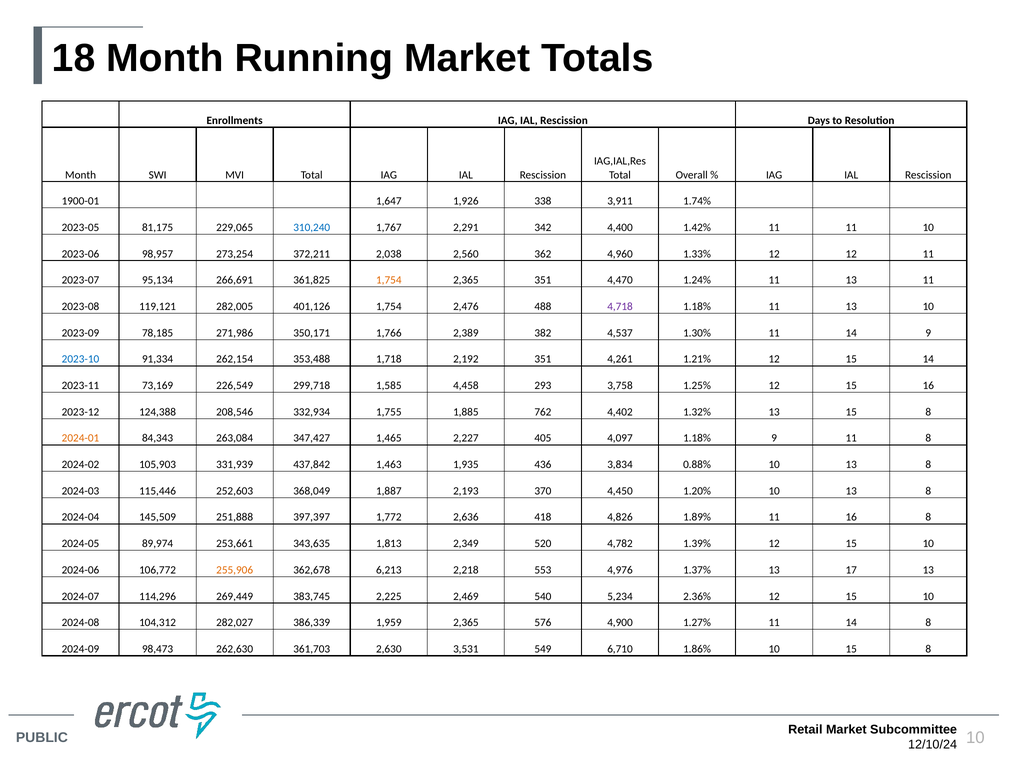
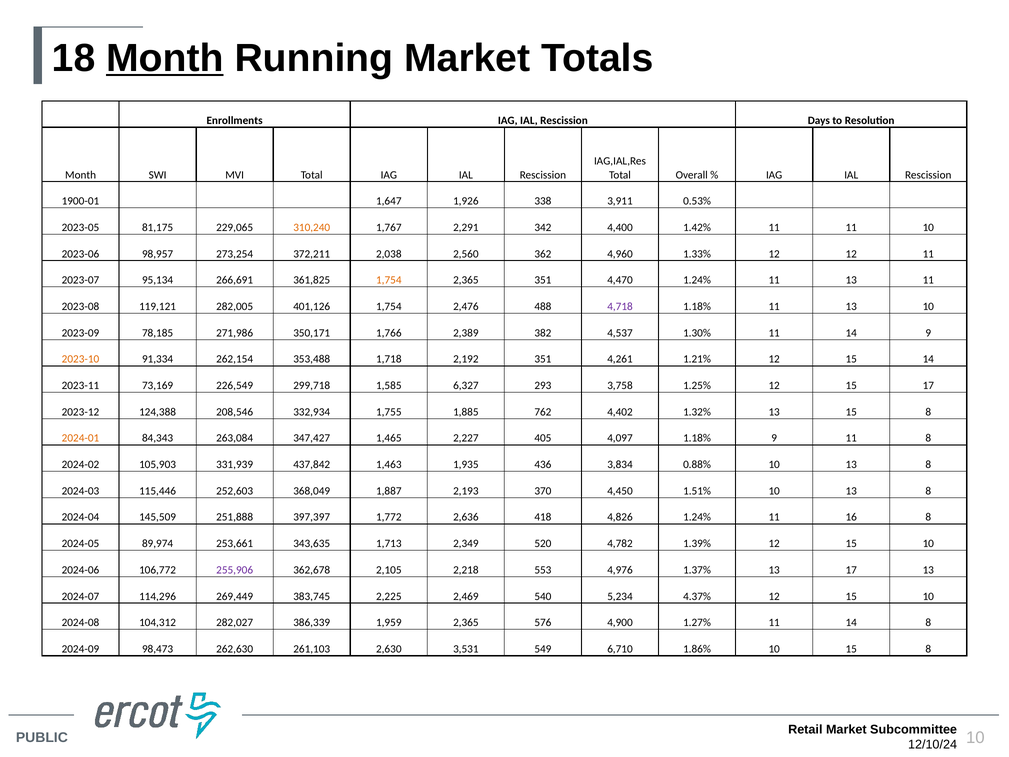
Month underline: none -> present (165, 58)
1.74%: 1.74% -> 0.53% (697, 201)
310,240 colour: blue -> orange (312, 227)
2023-10 colour: blue -> orange (80, 359)
4,458: 4,458 -> 6,327 (466, 385)
15 16: 16 -> 17 (928, 385)
1.20%: 1.20% -> 1.51% (697, 491)
4,826 1.89%: 1.89% -> 1.24% (697, 517)
1,813: 1,813 -> 1,713 (389, 543)
255,906 colour: orange -> purple (235, 570)
6,213: 6,213 -> 2,105 (389, 570)
2.36%: 2.36% -> 4.37% (697, 596)
361,703: 361,703 -> 261,103 (312, 649)
